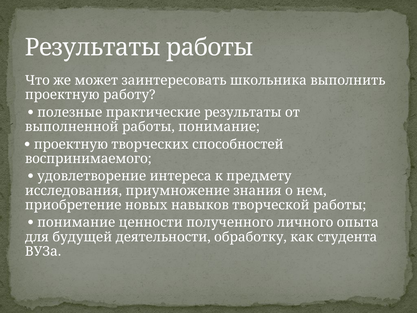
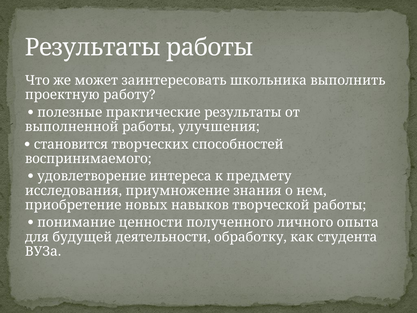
работы понимание: понимание -> улучшения (219, 127)
проектную: проектную -> становится (71, 144)
